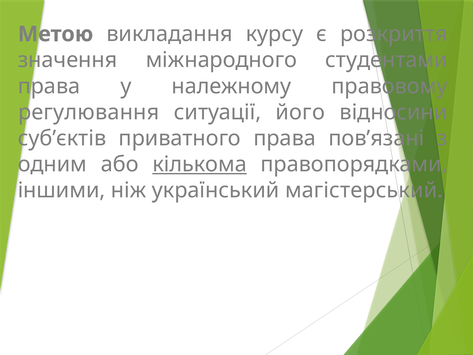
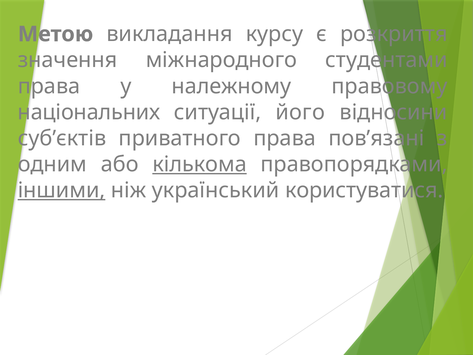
регулювання: регулювання -> національних (89, 112)
іншими underline: none -> present (62, 190)
магістерський: магістерський -> користуватися (364, 190)
